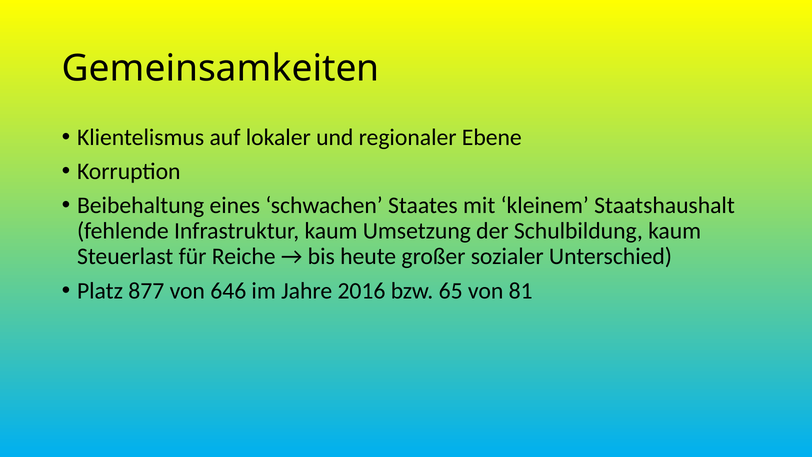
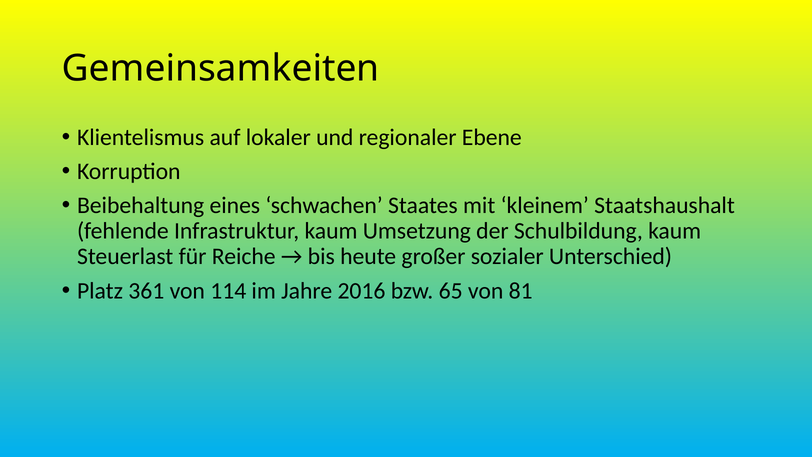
877: 877 -> 361 (146, 291)
646: 646 -> 114 (228, 291)
